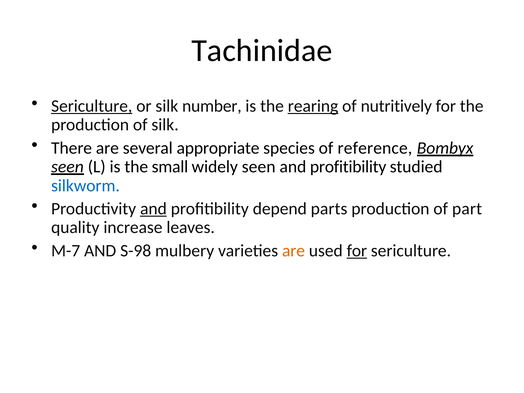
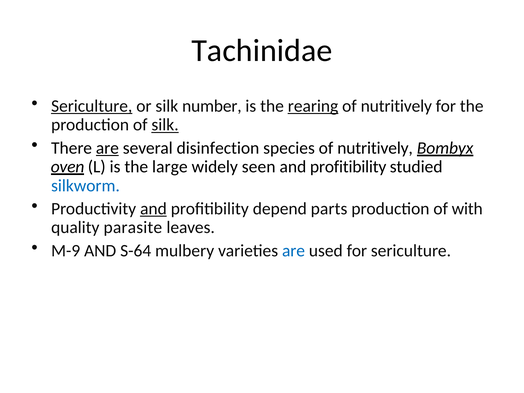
silk underline: none -> present (165, 125)
are underline: none -> present (107, 148)
appropriate: appropriate -> disinfection (218, 148)
species of reference: reference -> nutritively (375, 148)
seen: seen -> oven (68, 167)
small: small -> large (170, 167)
part: part -> with (467, 209)
increase: increase -> parasite (133, 228)
M-7: M-7 -> M-9 (66, 251)
S-98: S-98 -> S-64 (136, 251)
are colour: orange -> blue (294, 251)
for underline: present -> none (357, 251)
